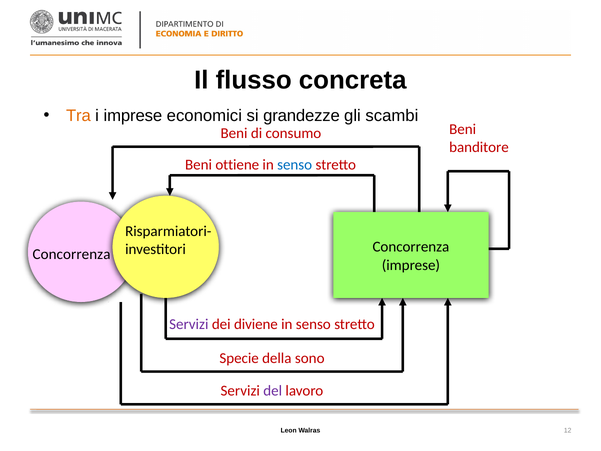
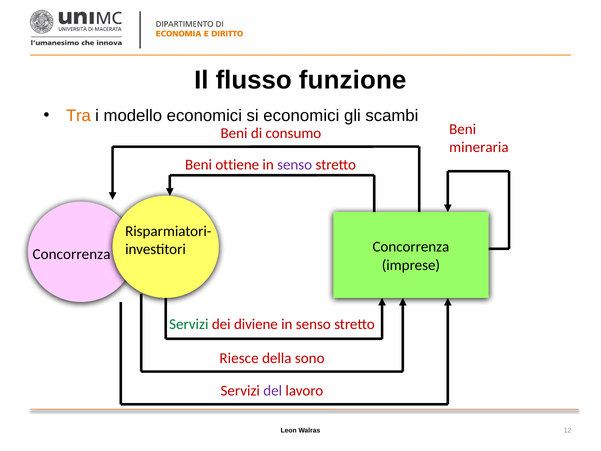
concreta: concreta -> funzione (353, 80)
i imprese: imprese -> modello (133, 115)
si grandezze: grandezze -> economici (301, 115)
banditore: banditore -> mineraria (479, 147)
senso colour: blue -> purple (295, 165)
Servizi colour: purple -> green (189, 324)
Specie: Specie -> Riesce (239, 358)
